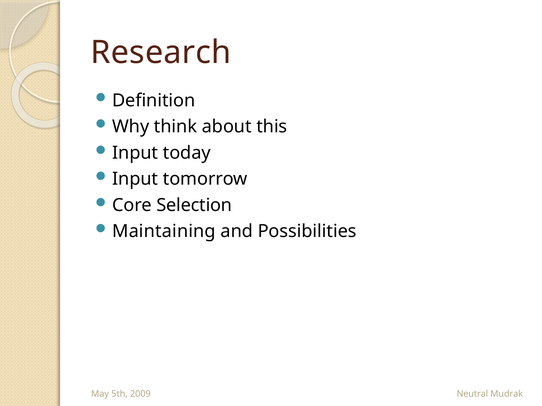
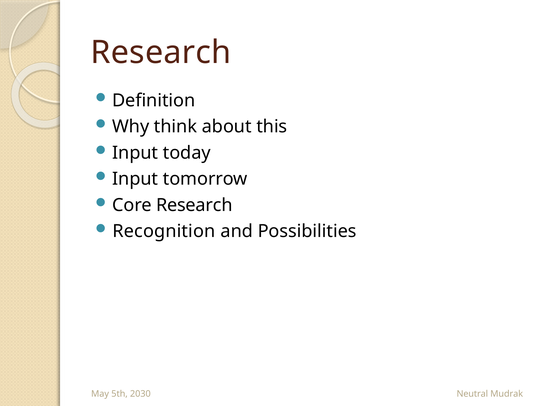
Core Selection: Selection -> Research (194, 205)
Maintaining: Maintaining -> Recognition (164, 232)
2009: 2009 -> 2030 (140, 394)
